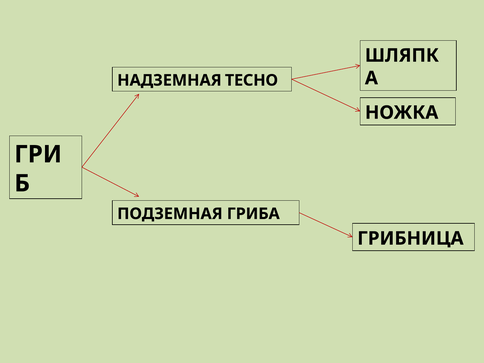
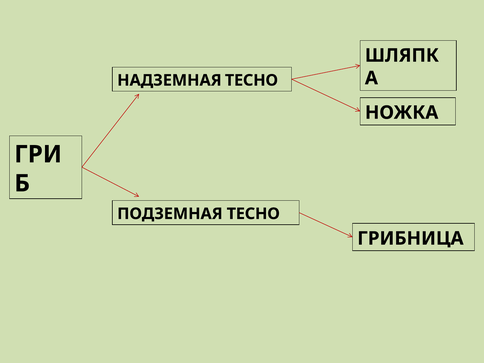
ПОДЗЕМНАЯ ГРИБА: ГРИБА -> ТЕСНО (253, 214)
